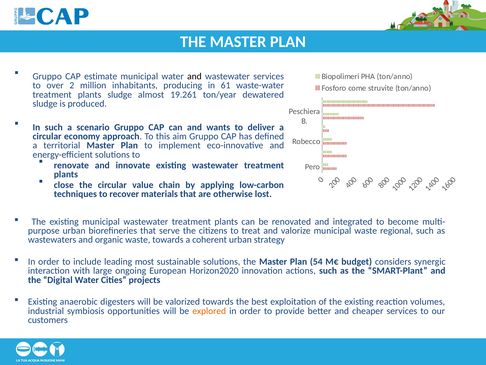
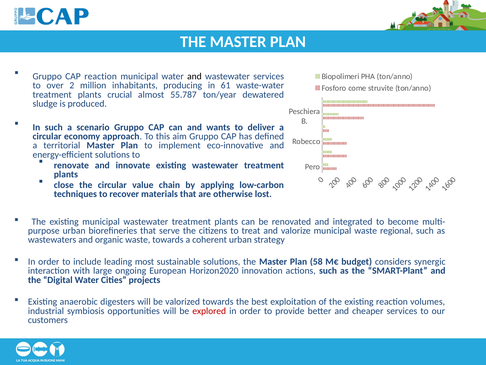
CAP estimate: estimate -> reaction (101, 76)
plants sludge: sludge -> crucial (120, 94)
19.261: 19.261 -> 55.787 (184, 94)
54: 54 -> 58 (316, 261)
explored colour: orange -> red (209, 311)
